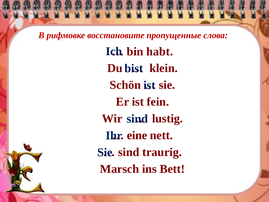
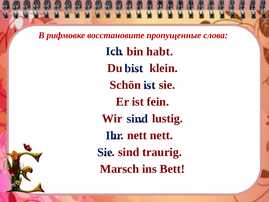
eine: eine -> nett (137, 135)
